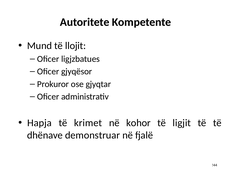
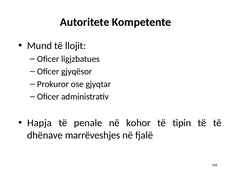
krimet: krimet -> penale (88, 123)
ligjit: ligjit -> tipin (182, 123)
demonstruar: demonstruar -> marrëveshjes (93, 135)
